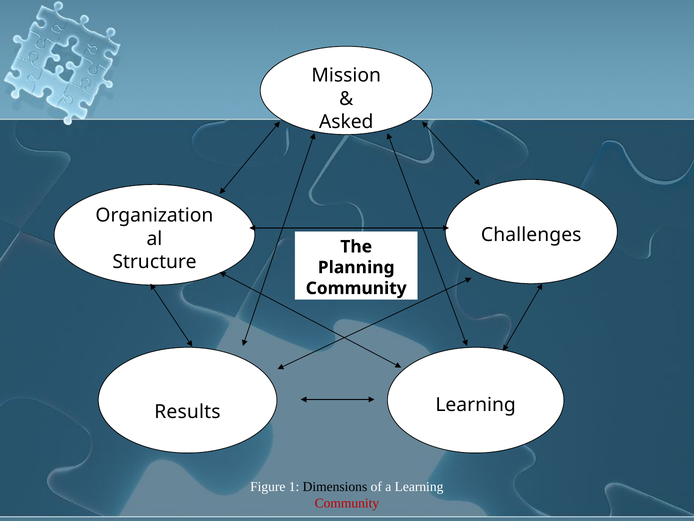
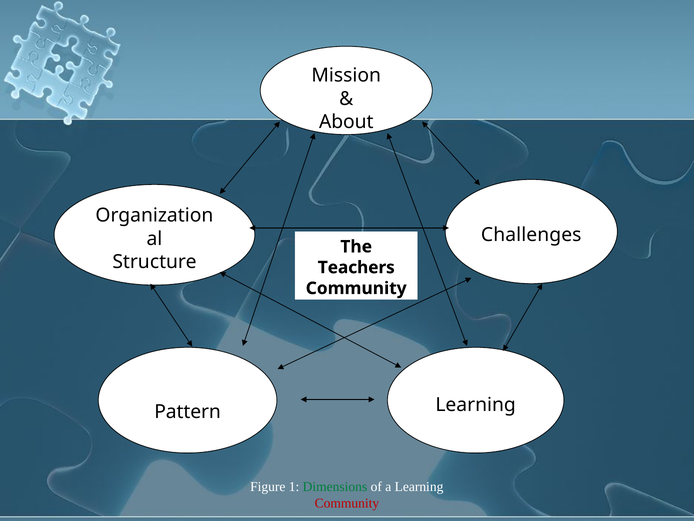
Asked: Asked -> About (346, 122)
Planning: Planning -> Teachers (356, 267)
Results: Results -> Pattern (188, 412)
Dimensions colour: black -> green (335, 487)
